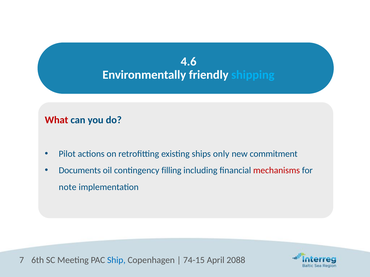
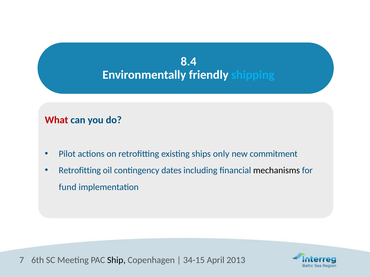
4.6: 4.6 -> 8.4 (189, 62)
Documents: Documents -> Retrofitting (80, 171)
filling: filling -> dates (171, 171)
mechanisms colour: red -> black (277, 171)
note: note -> fund (68, 187)
Ship colour: blue -> black (116, 260)
74-15: 74-15 -> 34-15 (194, 260)
2088: 2088 -> 2013 (236, 260)
